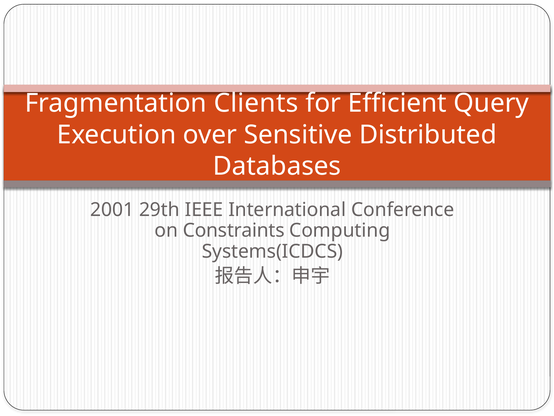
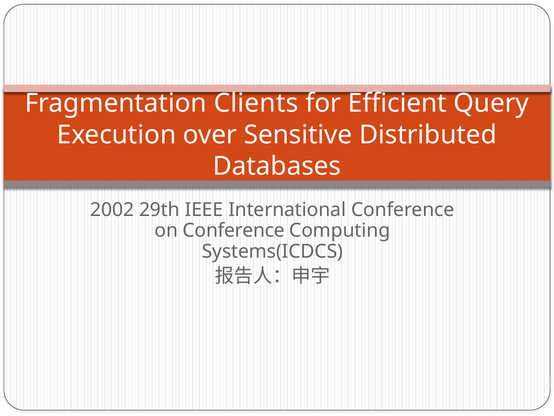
2001: 2001 -> 2002 (112, 210)
on Constraints: Constraints -> Conference (234, 230)
